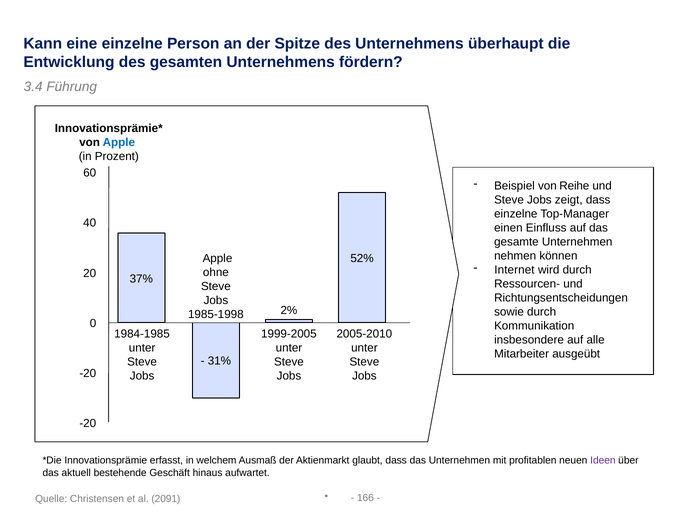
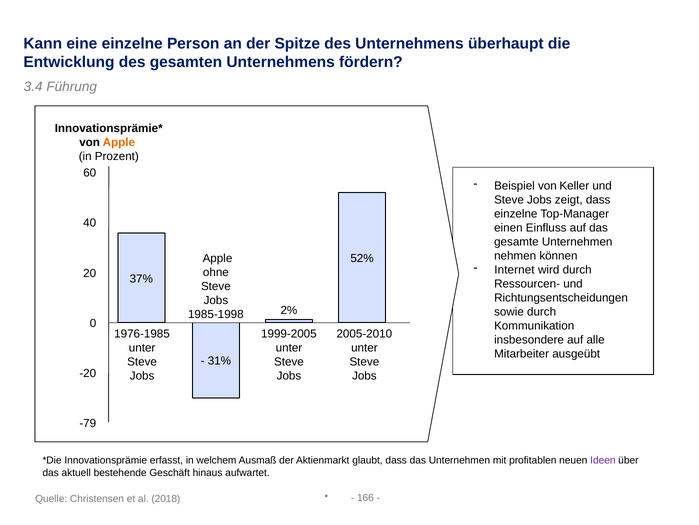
Apple colour: blue -> orange (119, 142)
Reihe: Reihe -> Keller (574, 185)
1984-1985: 1984-1985 -> 1976-1985 (142, 333)
-20: -20 -> -79 (88, 423)
2091: 2091 -> 2018 (166, 498)
